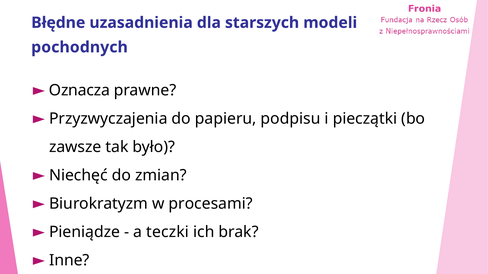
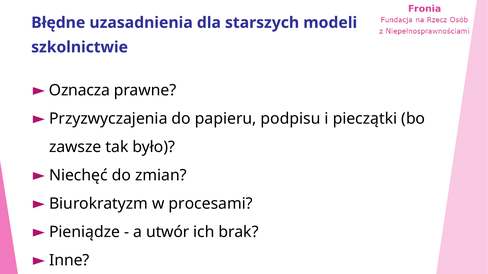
pochodnych: pochodnych -> szkolnictwie (80, 47)
teczki: teczki -> utwór (168, 232)
